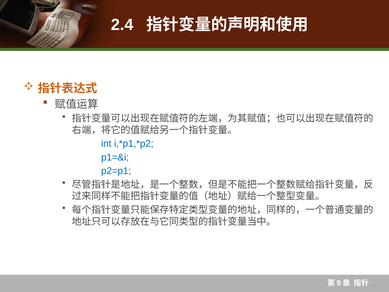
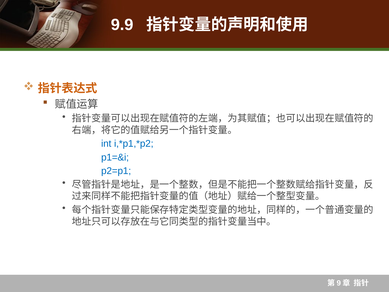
2.4: 2.4 -> 9.9 (122, 25)
